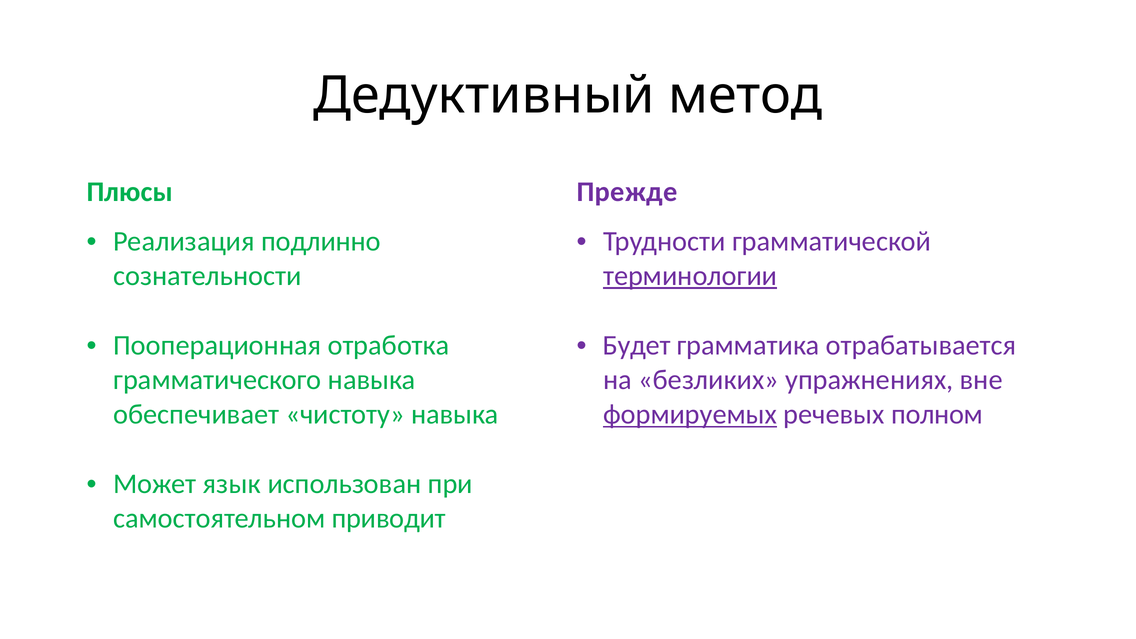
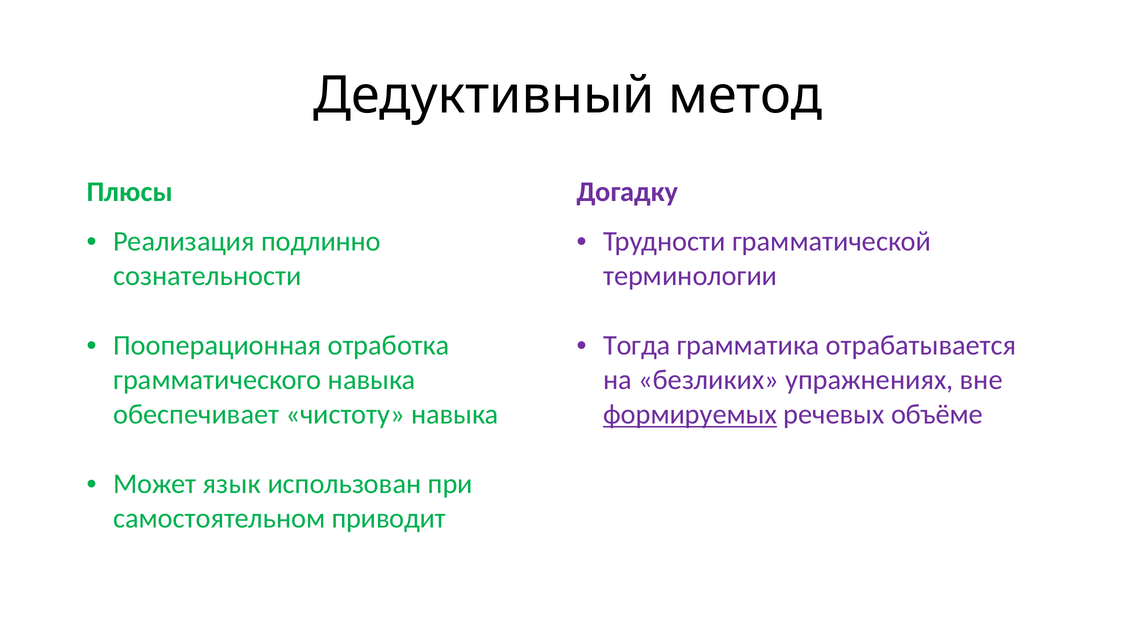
Прежде: Прежде -> Догадку (627, 192)
терминологии underline: present -> none (690, 276)
Будет: Будет -> Тогда (637, 345)
полном: полном -> объёме (937, 414)
